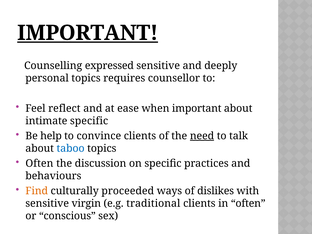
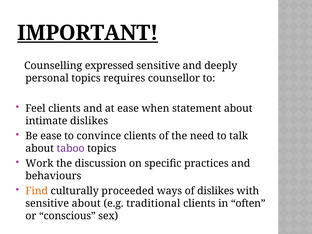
Feel reflect: reflect -> clients (64, 108)
when important: important -> statement (197, 108)
intimate specific: specific -> dislikes (89, 121)
Be help: help -> ease (51, 136)
need underline: present -> none (202, 136)
taboo colour: blue -> purple (71, 148)
Often: Often -> Work (39, 163)
sensitive virgin: virgin -> about (86, 204)
